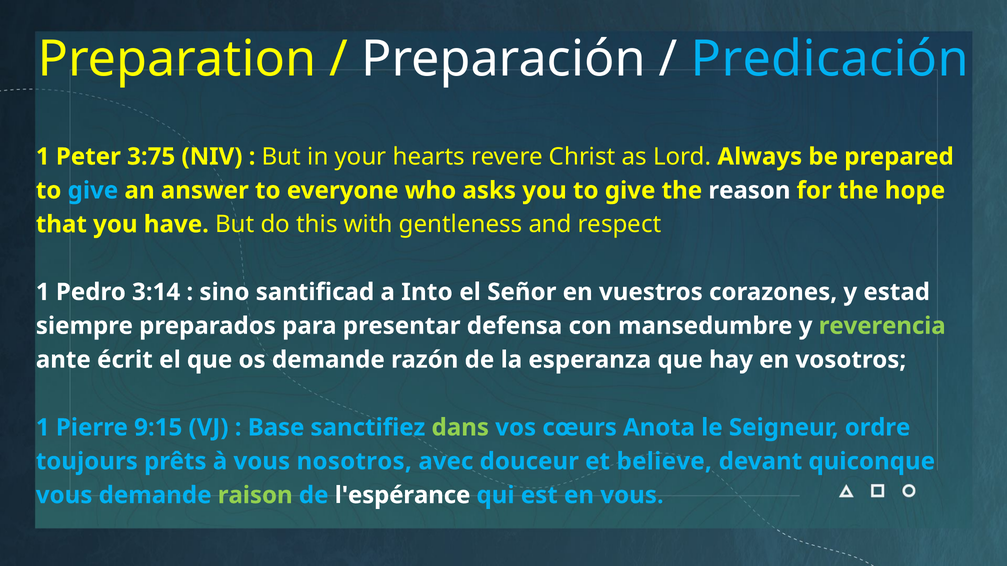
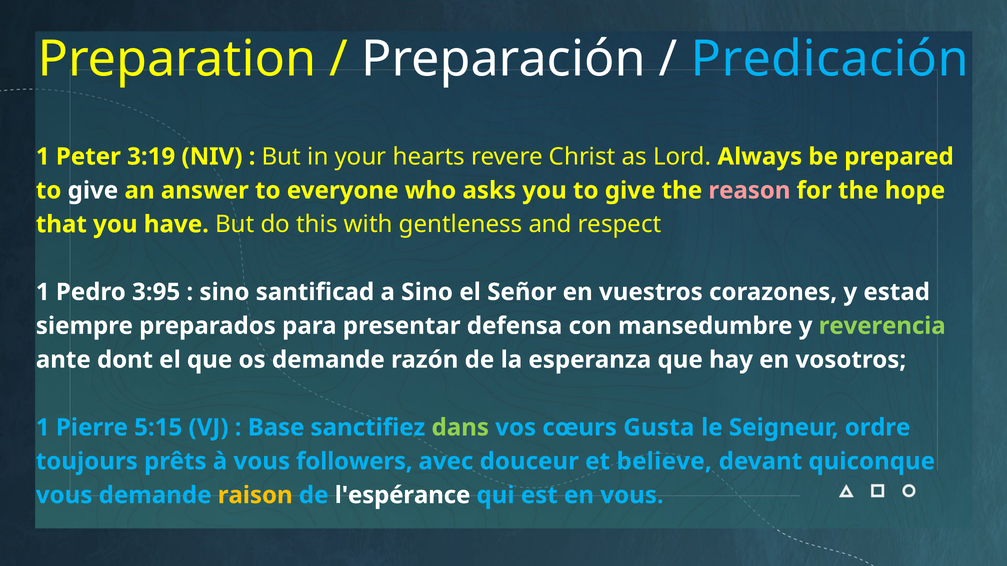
3:75: 3:75 -> 3:19 (151, 157)
give colour: light blue -> white (93, 191)
reason colour: white -> pink (749, 191)
3:14: 3:14 -> 3:95 (156, 292)
a Into: Into -> Sino (427, 292)
écrit: écrit -> dont (125, 360)
9:15: 9:15 -> 5:15 (158, 428)
Anota: Anota -> Gusta (659, 428)
nosotros: nosotros -> followers (354, 462)
raison colour: light green -> yellow (255, 496)
